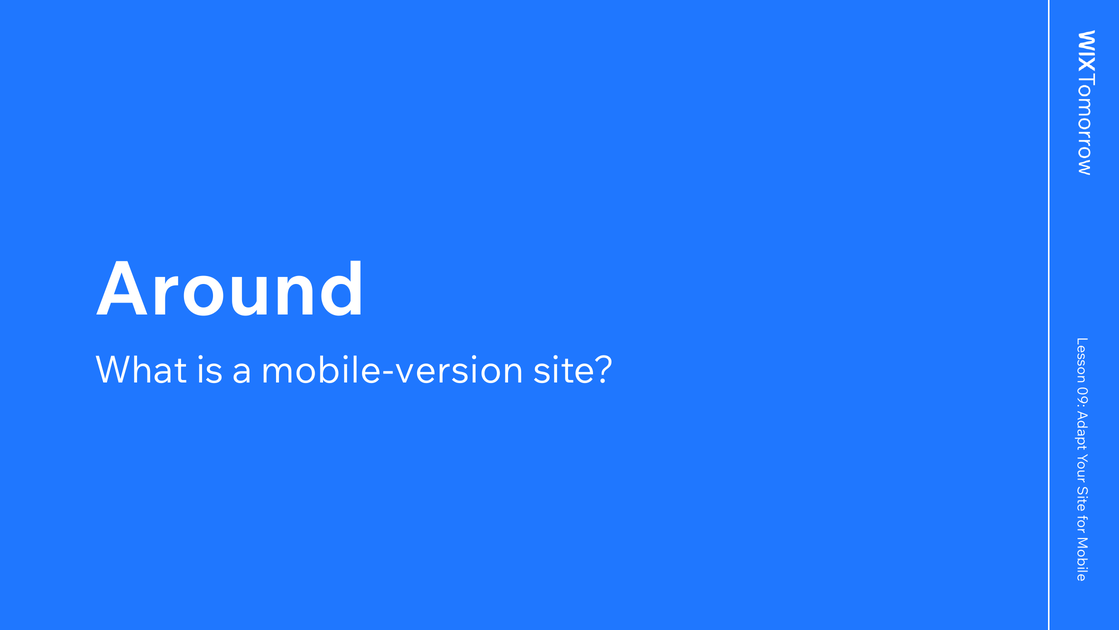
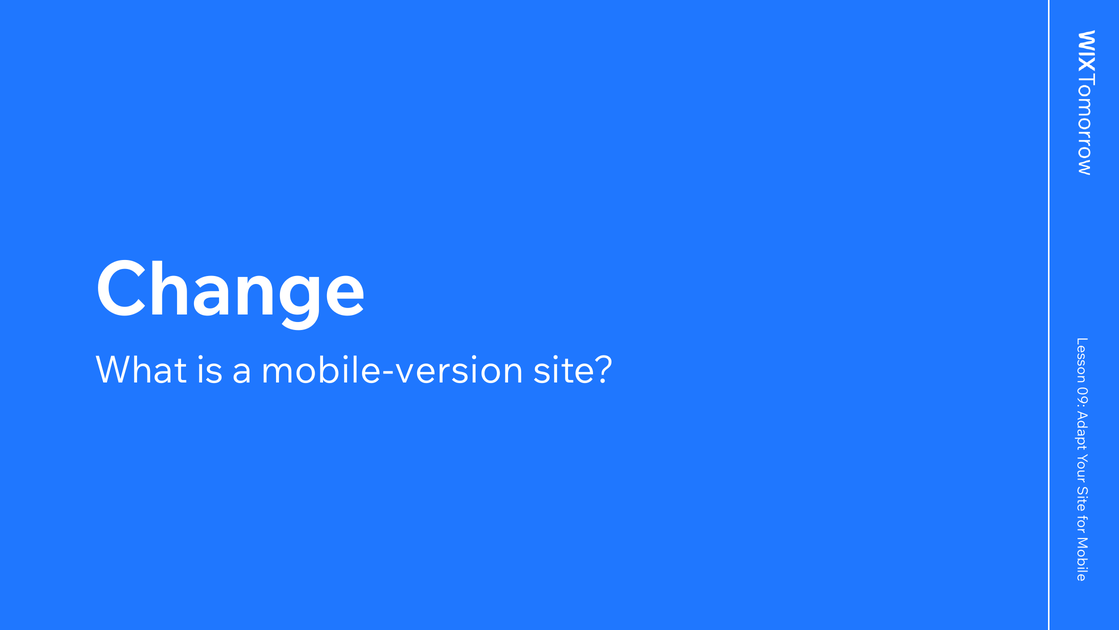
Around: Around -> Change (231, 290)
